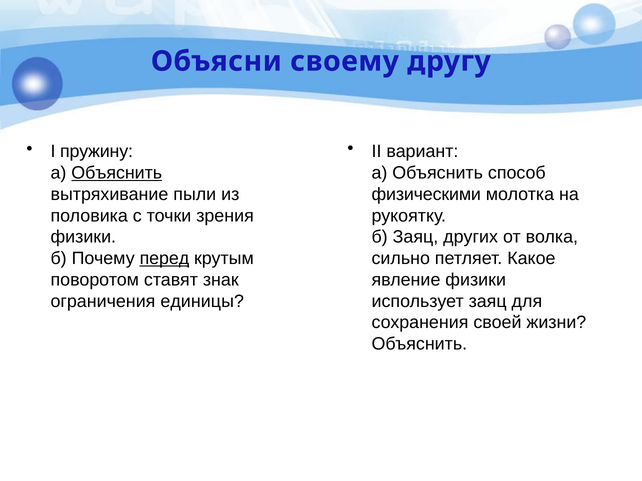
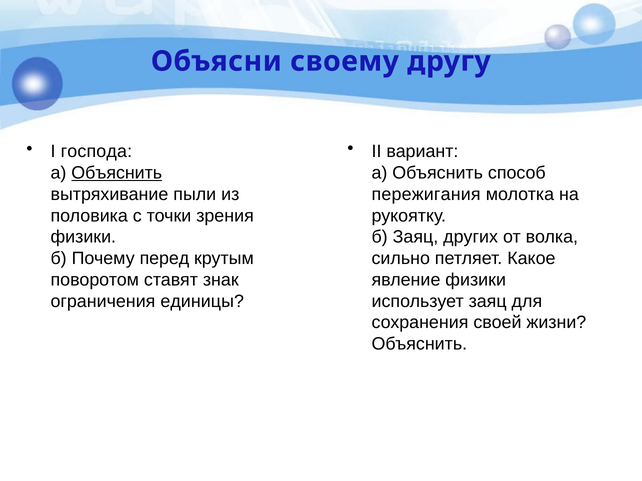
пружину: пружину -> господа (96, 152)
физическими: физическими -> пережигания (426, 194)
перед underline: present -> none (164, 259)
